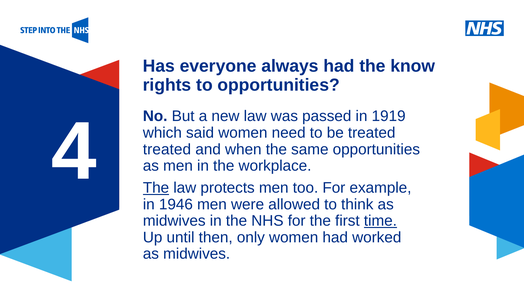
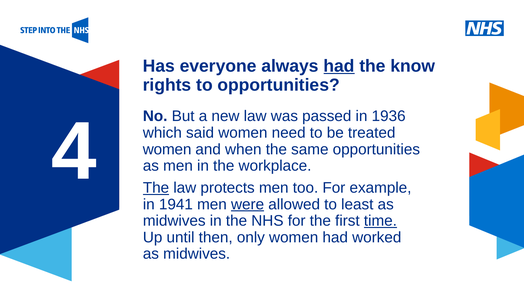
had underline: none -> present (339, 66)
1919: 1919 -> 1936 (389, 116)
treated: treated -> women (167, 149)
1946: 1946 -> 1941 (176, 204)
were underline: none -> present (248, 204)
think: think -> least (357, 204)
